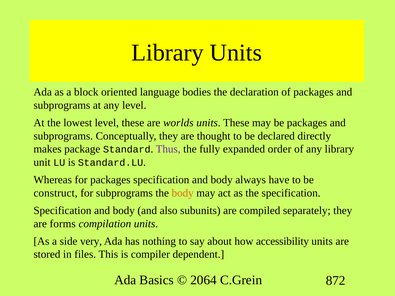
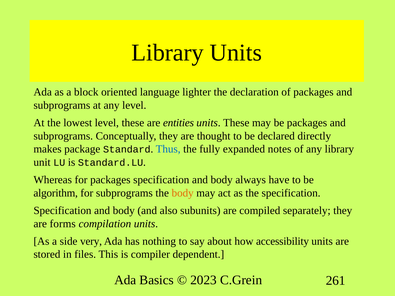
bodies: bodies -> lighter (197, 92)
worlds: worlds -> entities (178, 123)
Thus colour: purple -> blue (168, 149)
order: order -> notes (280, 149)
construct: construct -> algorithm (56, 193)
2064: 2064 -> 2023 (204, 280)
872: 872 -> 261 (336, 281)
